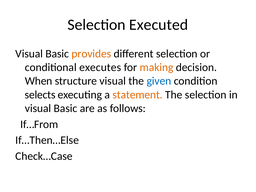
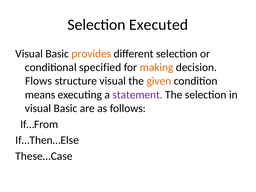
executes: executes -> specified (100, 67)
When: When -> Flows (39, 81)
given colour: blue -> orange (159, 81)
selects: selects -> means (40, 95)
statement colour: orange -> purple (138, 95)
Check…Case: Check…Case -> These…Case (44, 156)
